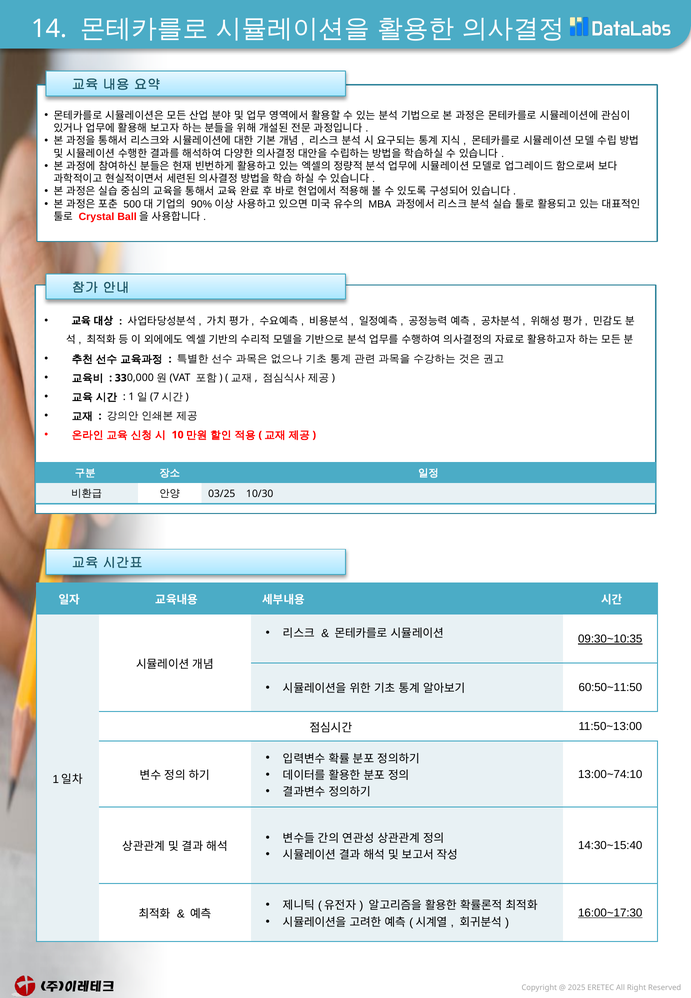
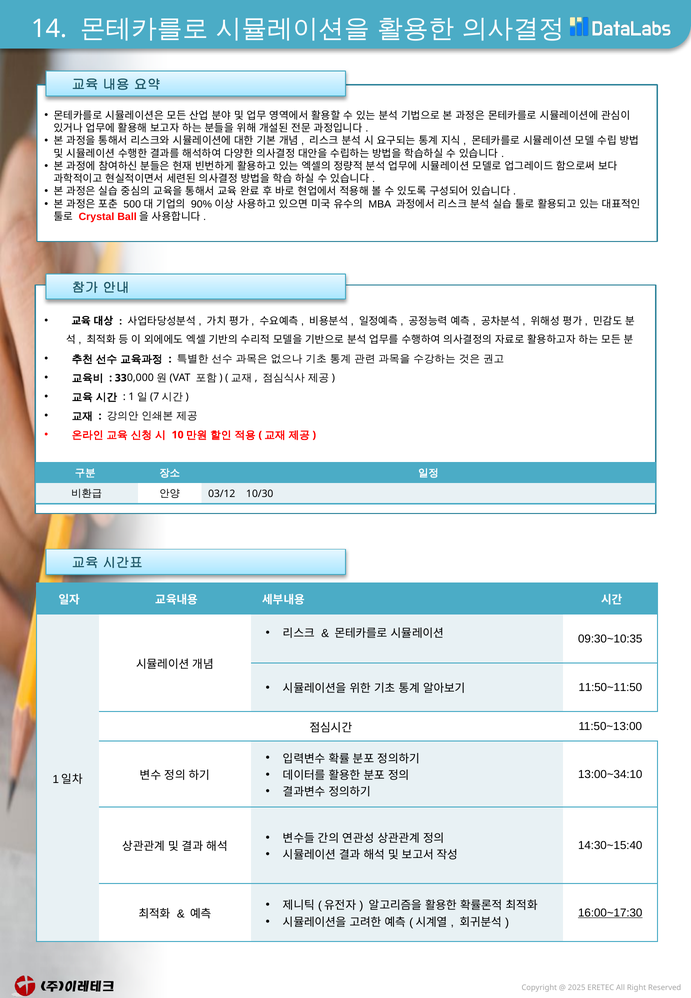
03/25: 03/25 -> 03/12 (222, 494)
09:30~10:35 underline: present -> none (610, 639)
60:50~11:50: 60:50~11:50 -> 11:50~11:50 (610, 688)
13:00~74:10: 13:00~74:10 -> 13:00~34:10 (610, 775)
